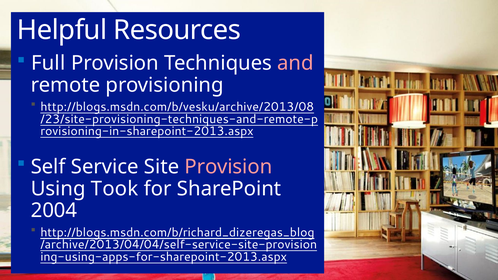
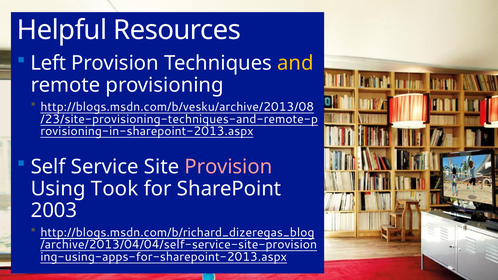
Full: Full -> Left (48, 63)
and colour: pink -> yellow (295, 63)
2004: 2004 -> 2003 (54, 211)
